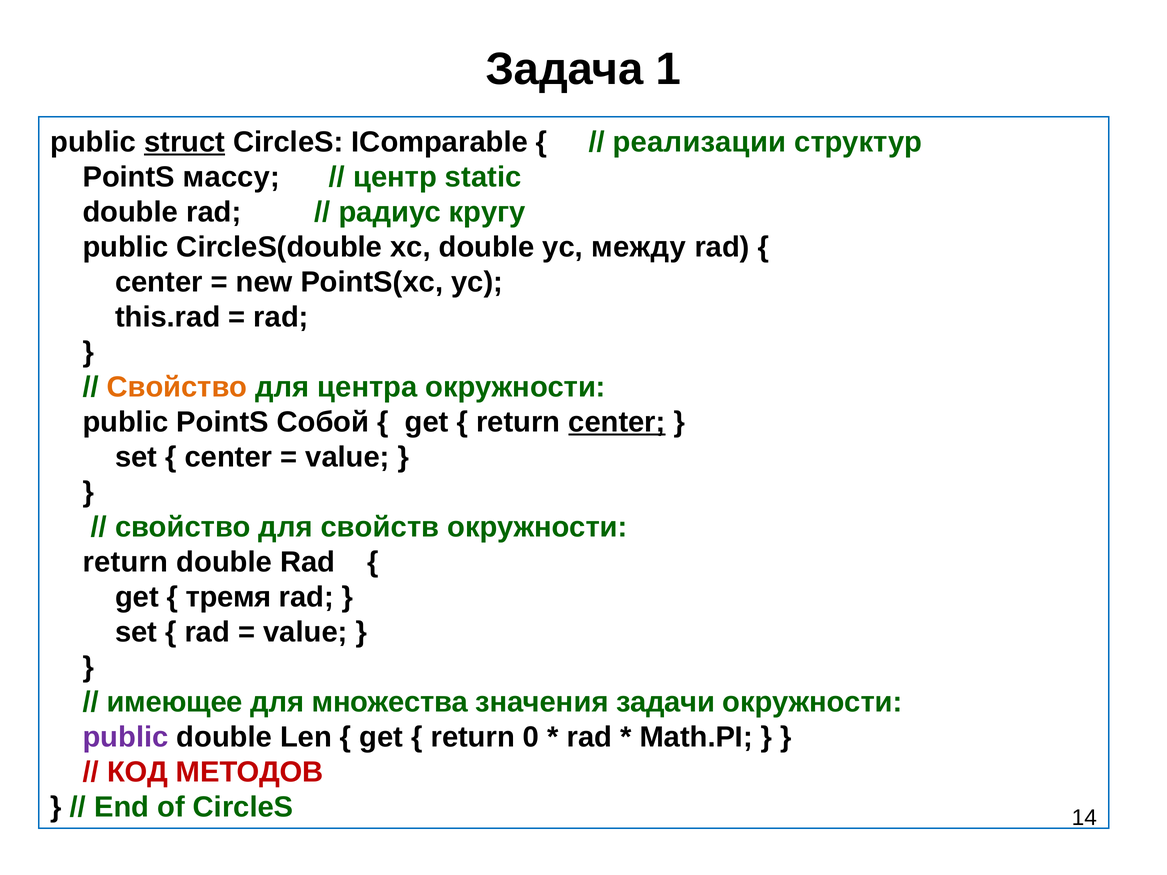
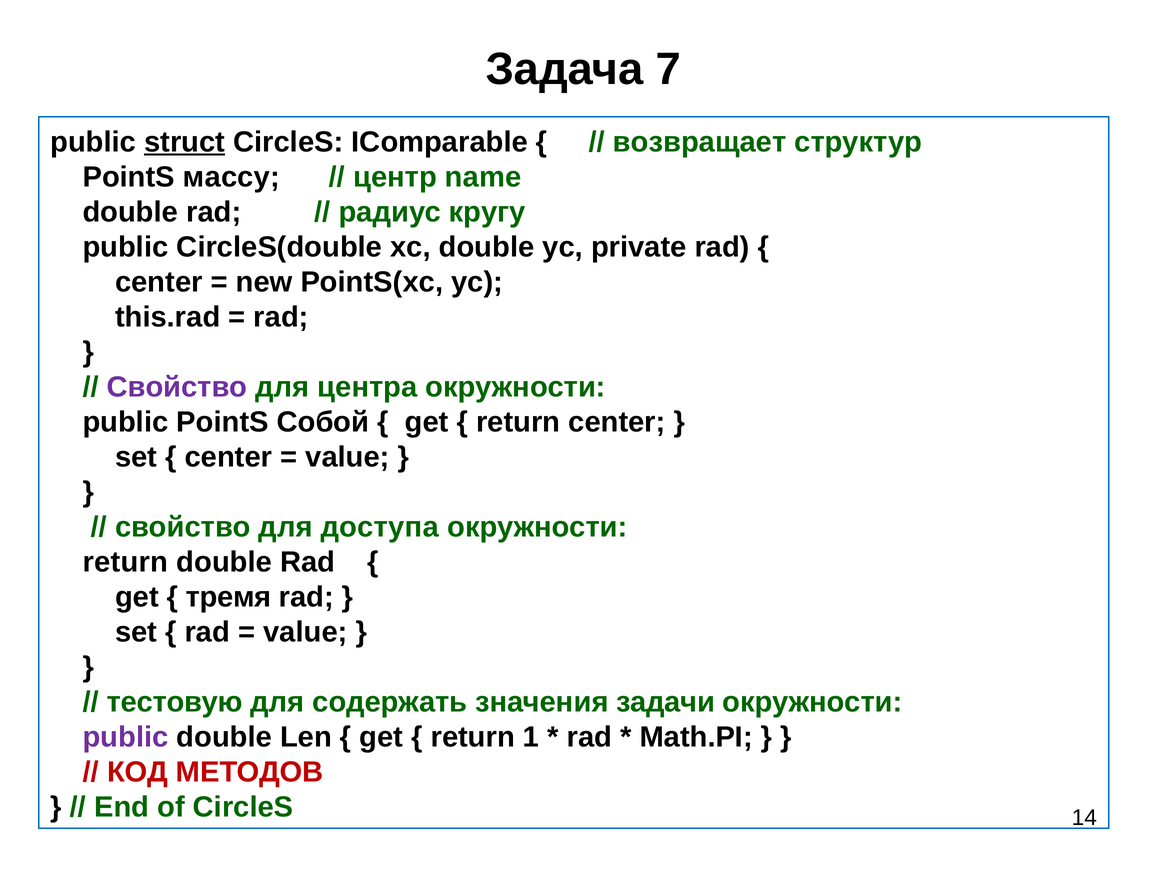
1: 1 -> 7 (669, 69)
реализации: реализации -> возвращает (700, 142)
static: static -> name (483, 177)
между: между -> private (639, 247)
Свойcтво colour: orange -> purple (177, 387)
center underline: present -> none (617, 422)
свойств: свойств -> доступа (380, 527)
имеющее: имеющее -> тестовую (175, 702)
множества: множества -> содержать (390, 702)
0: 0 -> 1 (531, 737)
